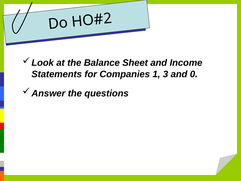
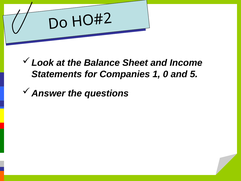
3: 3 -> 0 (166, 74)
0: 0 -> 5 (194, 74)
